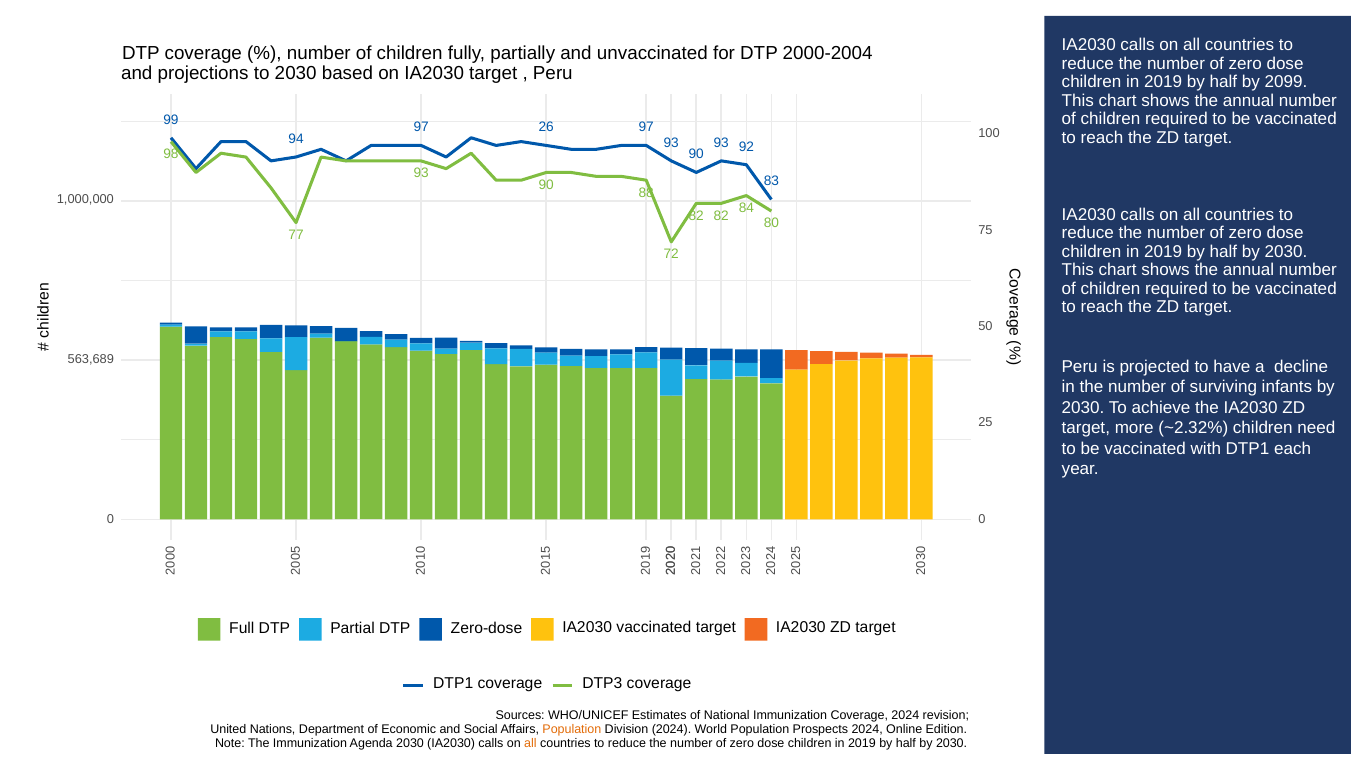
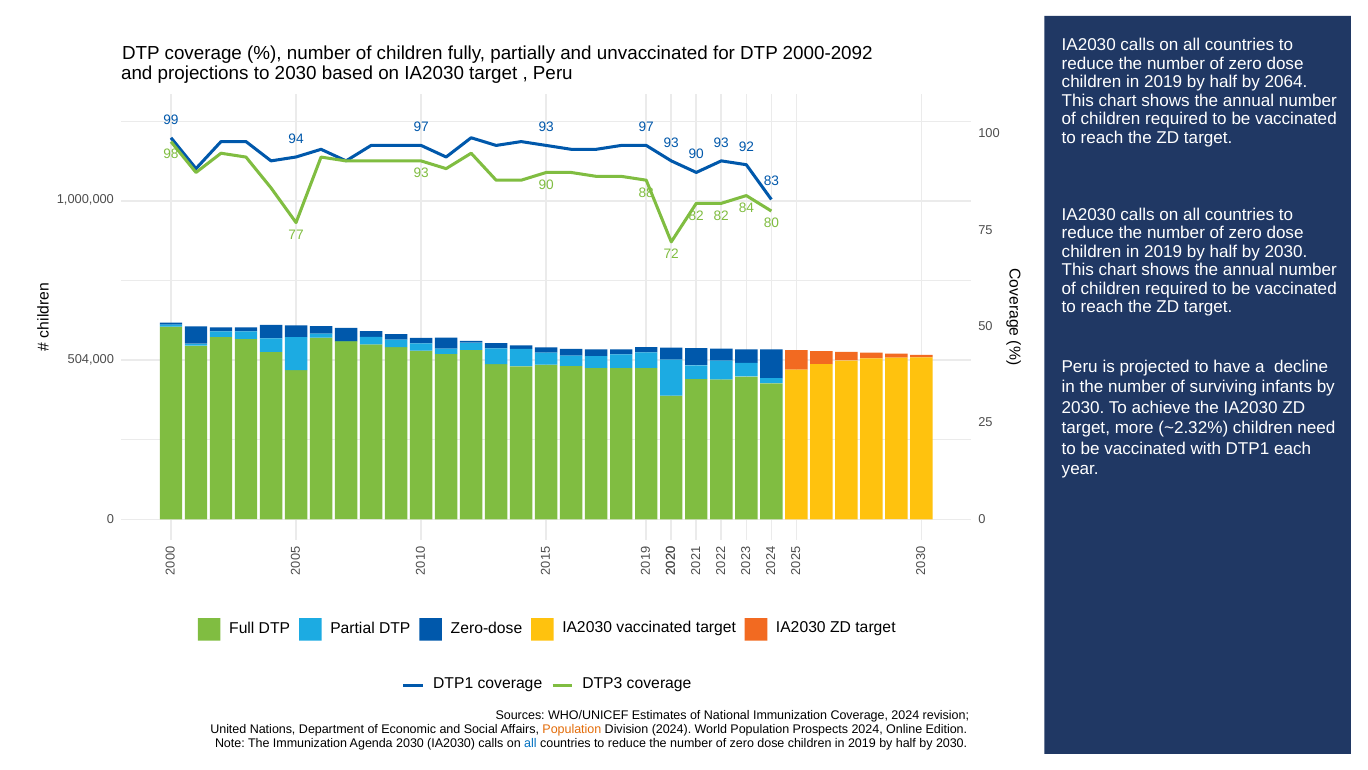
2000-2004: 2000-2004 -> 2000-2092 (828, 53)
2099: 2099 -> 2064 (1286, 82)
26: 26 -> 93 (546, 127)
563,689: 563,689 -> 504,000 (91, 359)
all colour: orange -> blue (530, 742)
